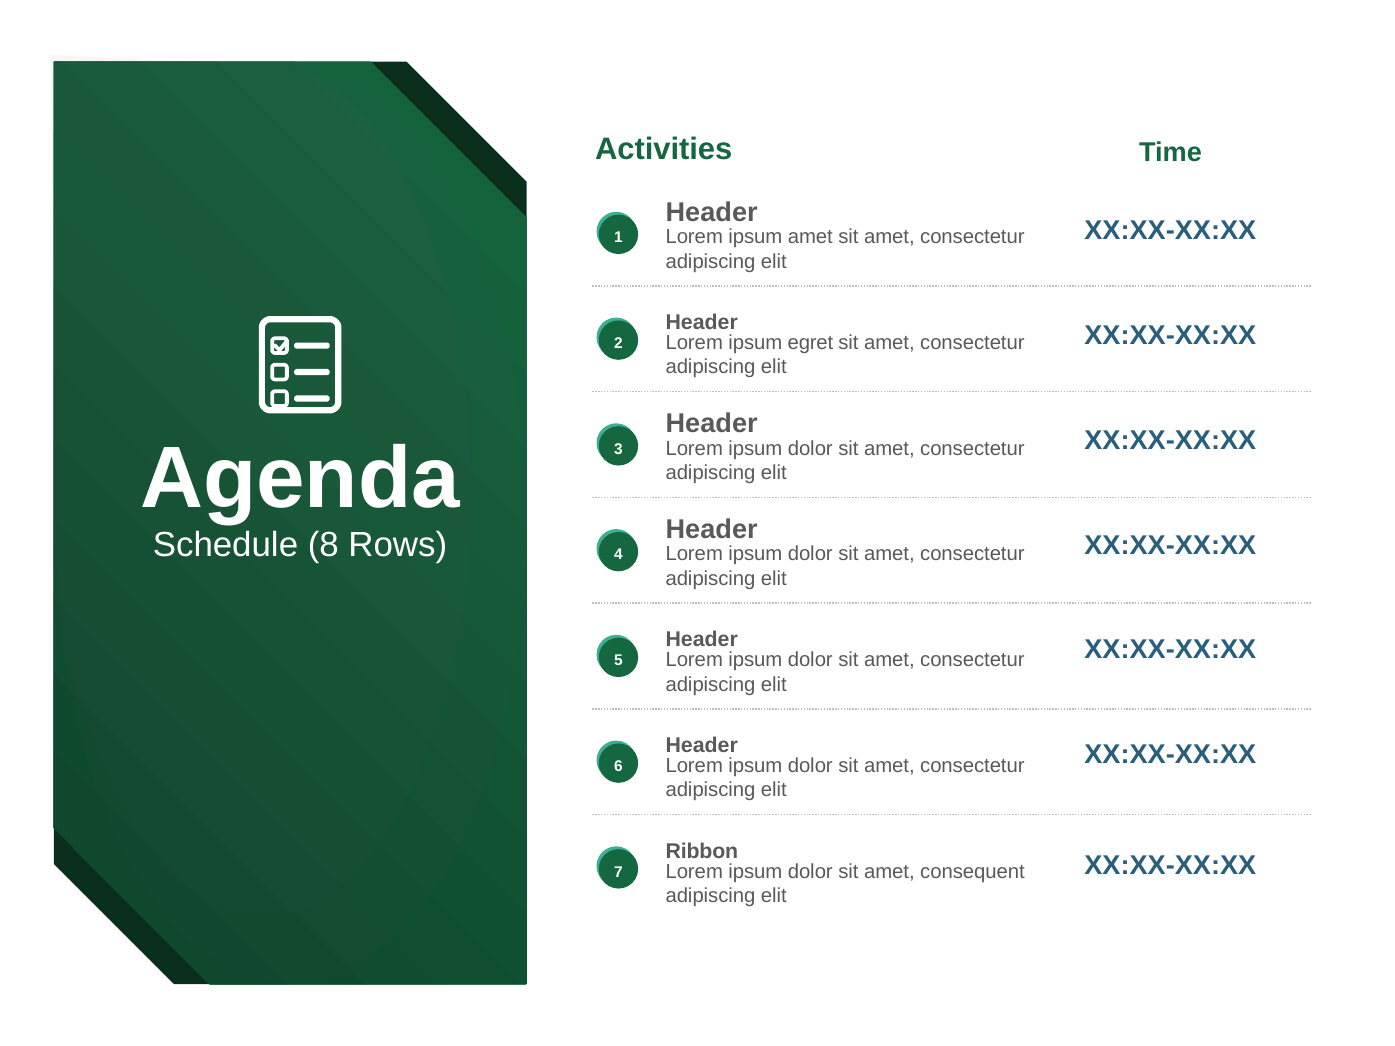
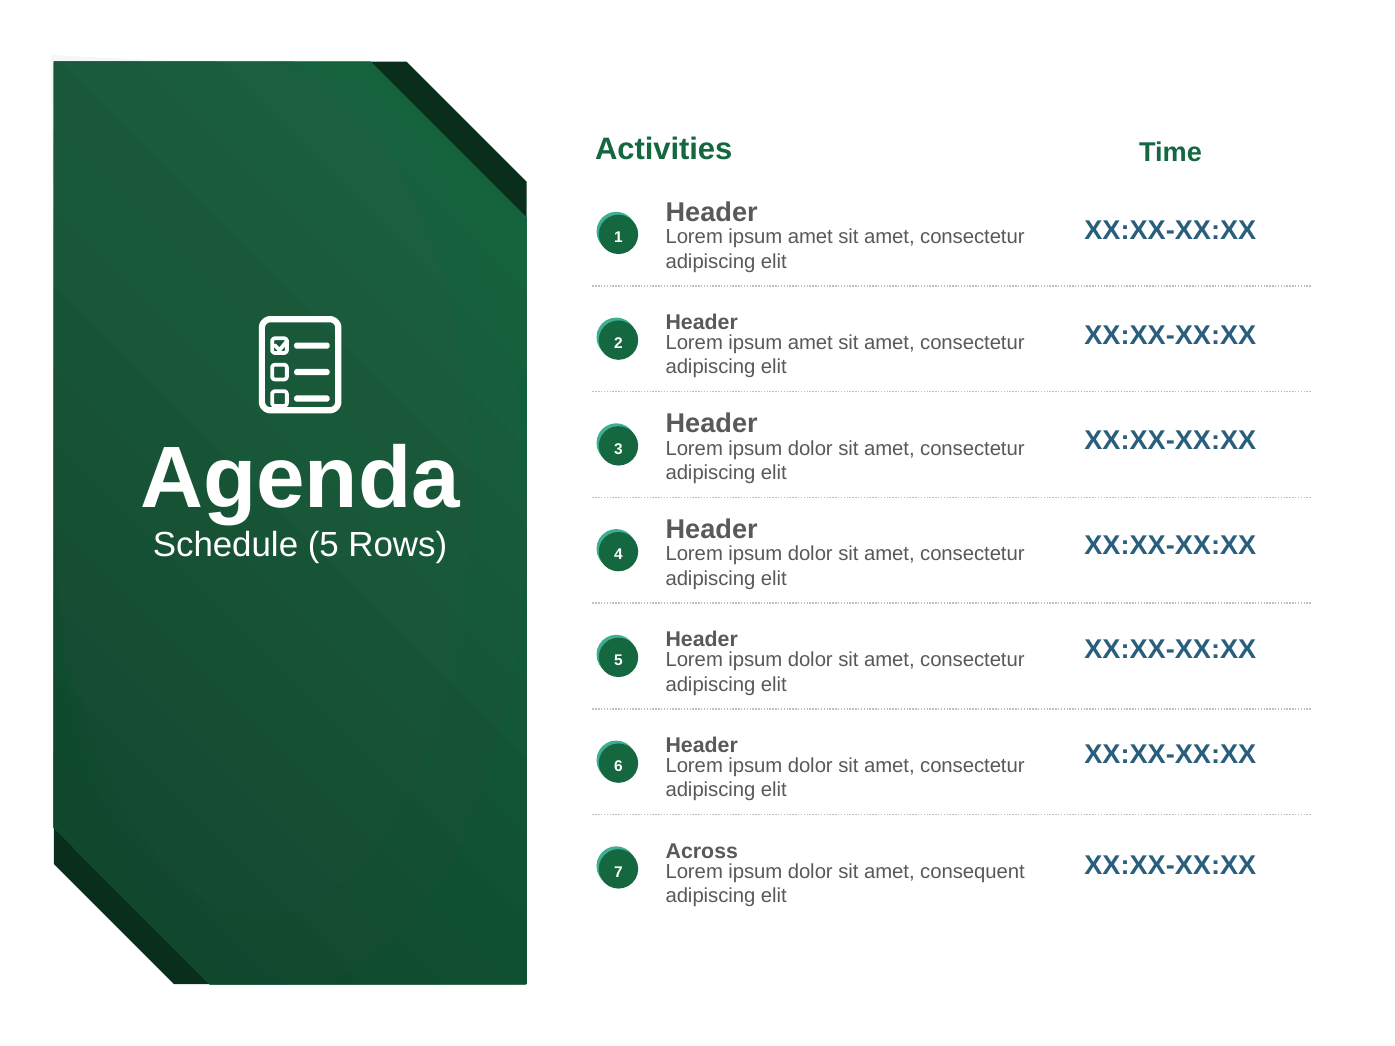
egret: egret -> amet (810, 343)
Schedule 8: 8 -> 5 (323, 545)
Ribbon: Ribbon -> Across (702, 851)
